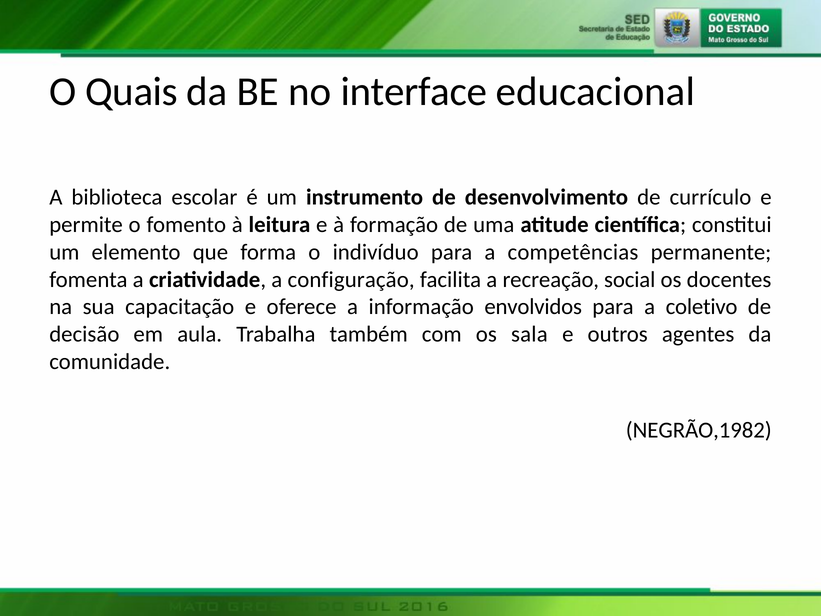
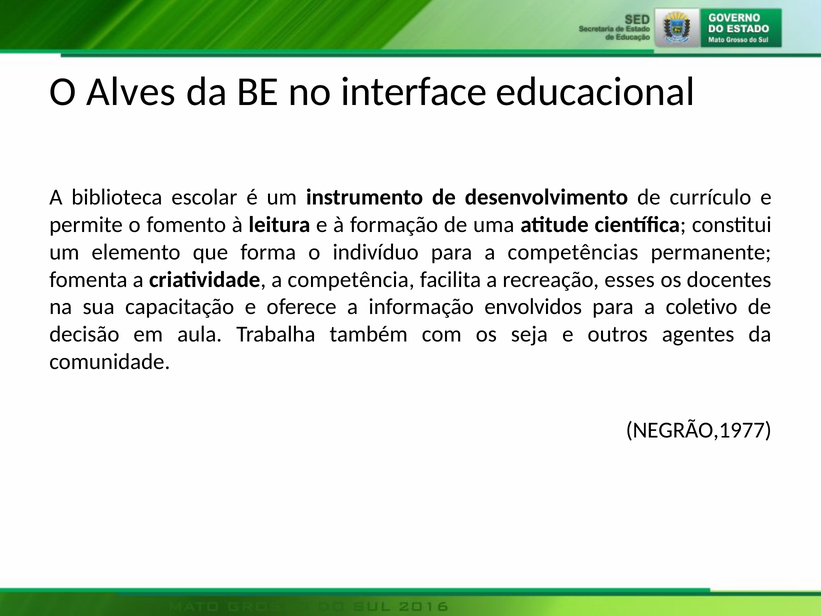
Quais: Quais -> Alves (131, 92)
configuração: configuração -> competência (351, 279)
social: social -> esses (630, 279)
sala: sala -> seja (529, 334)
NEGRÃO,1982: NEGRÃO,1982 -> NEGRÃO,1977 (699, 430)
